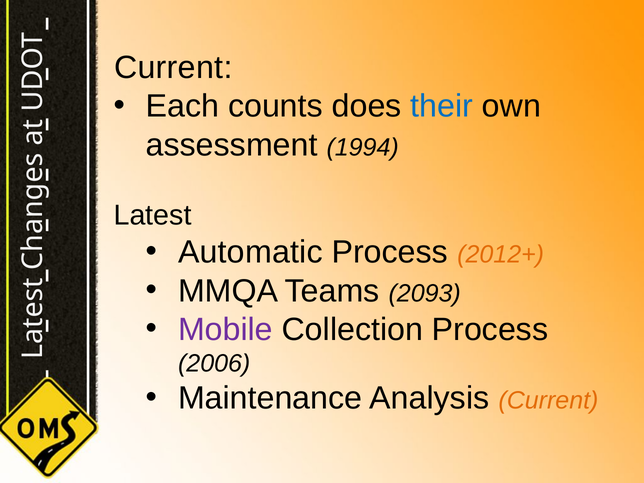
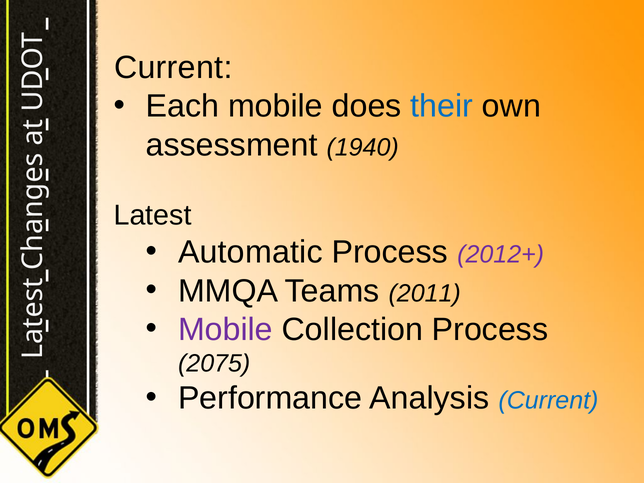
Each counts: counts -> mobile (275, 106)
1994: 1994 -> 1940 (363, 147)
2012+ colour: orange -> purple (501, 255)
2093: 2093 -> 2011 (425, 293)
2006: 2006 -> 2075 (214, 363)
Maintenance: Maintenance -> Performance (270, 398)
Current colour: orange -> blue (548, 401)
